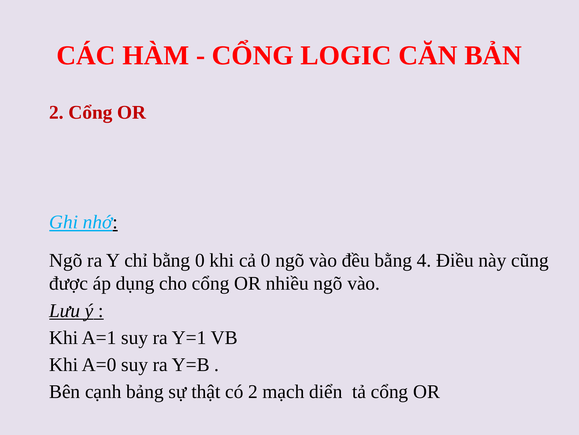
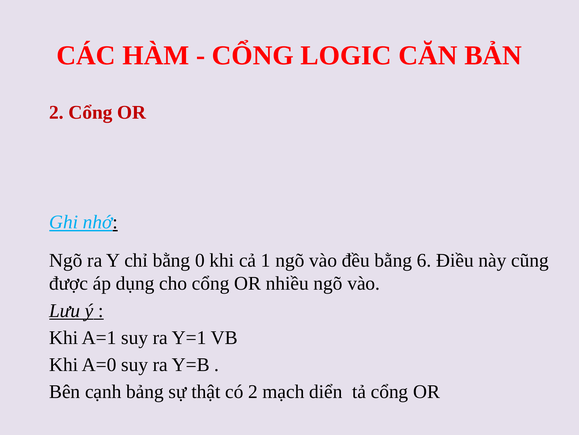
cả 0: 0 -> 1 (266, 260)
4: 4 -> 6 (424, 260)
